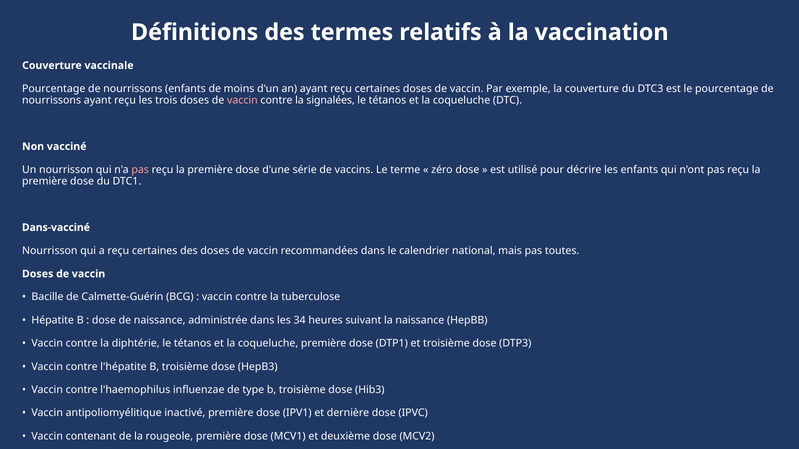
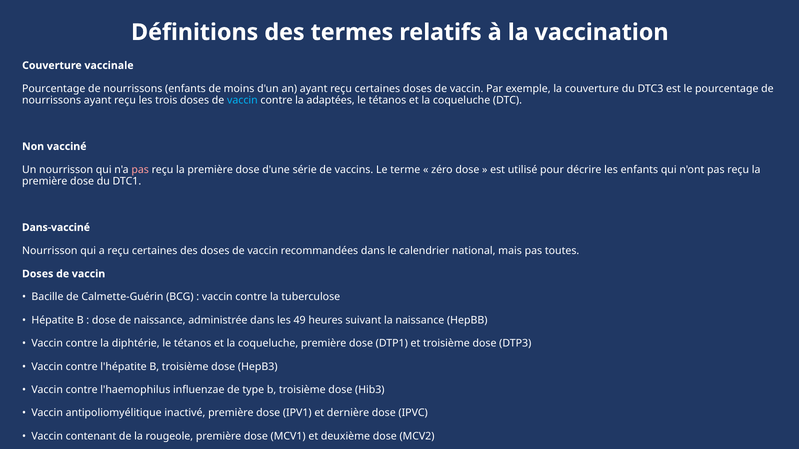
vaccin colour: pink -> light blue (242, 100)
signalées: signalées -> adaptées (331, 100)
34: 34 -> 49 (300, 321)
